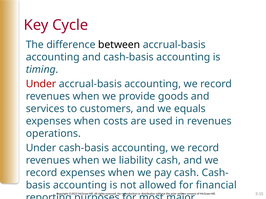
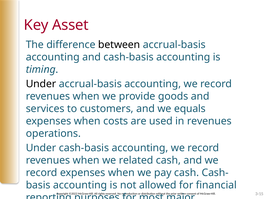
Cycle: Cycle -> Asset (70, 25)
Under colour: red -> black (41, 84)
liability: liability -> related (136, 161)
